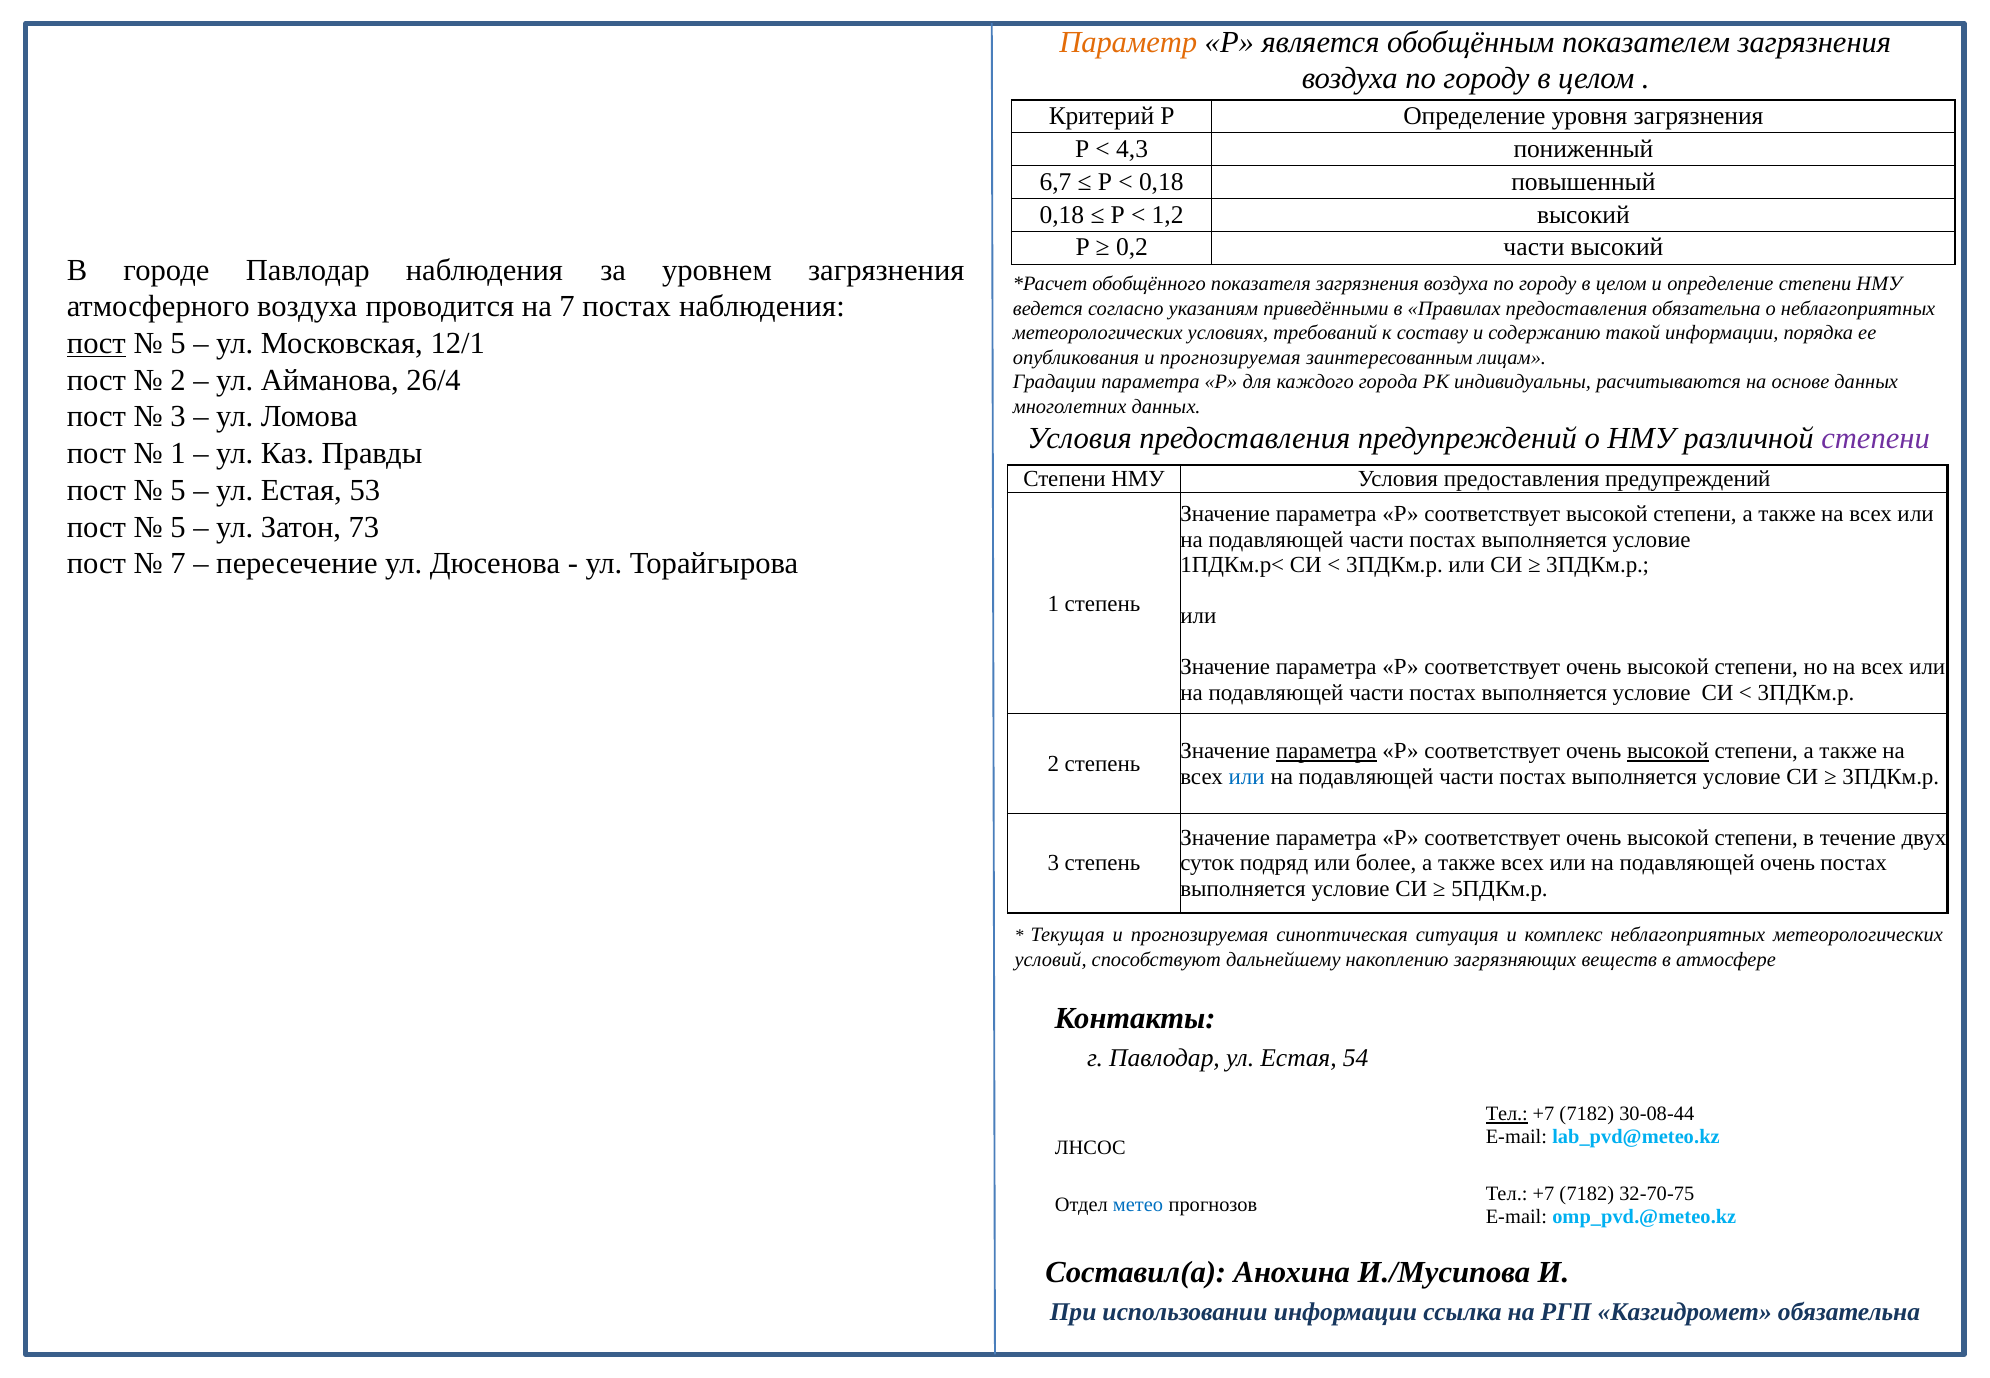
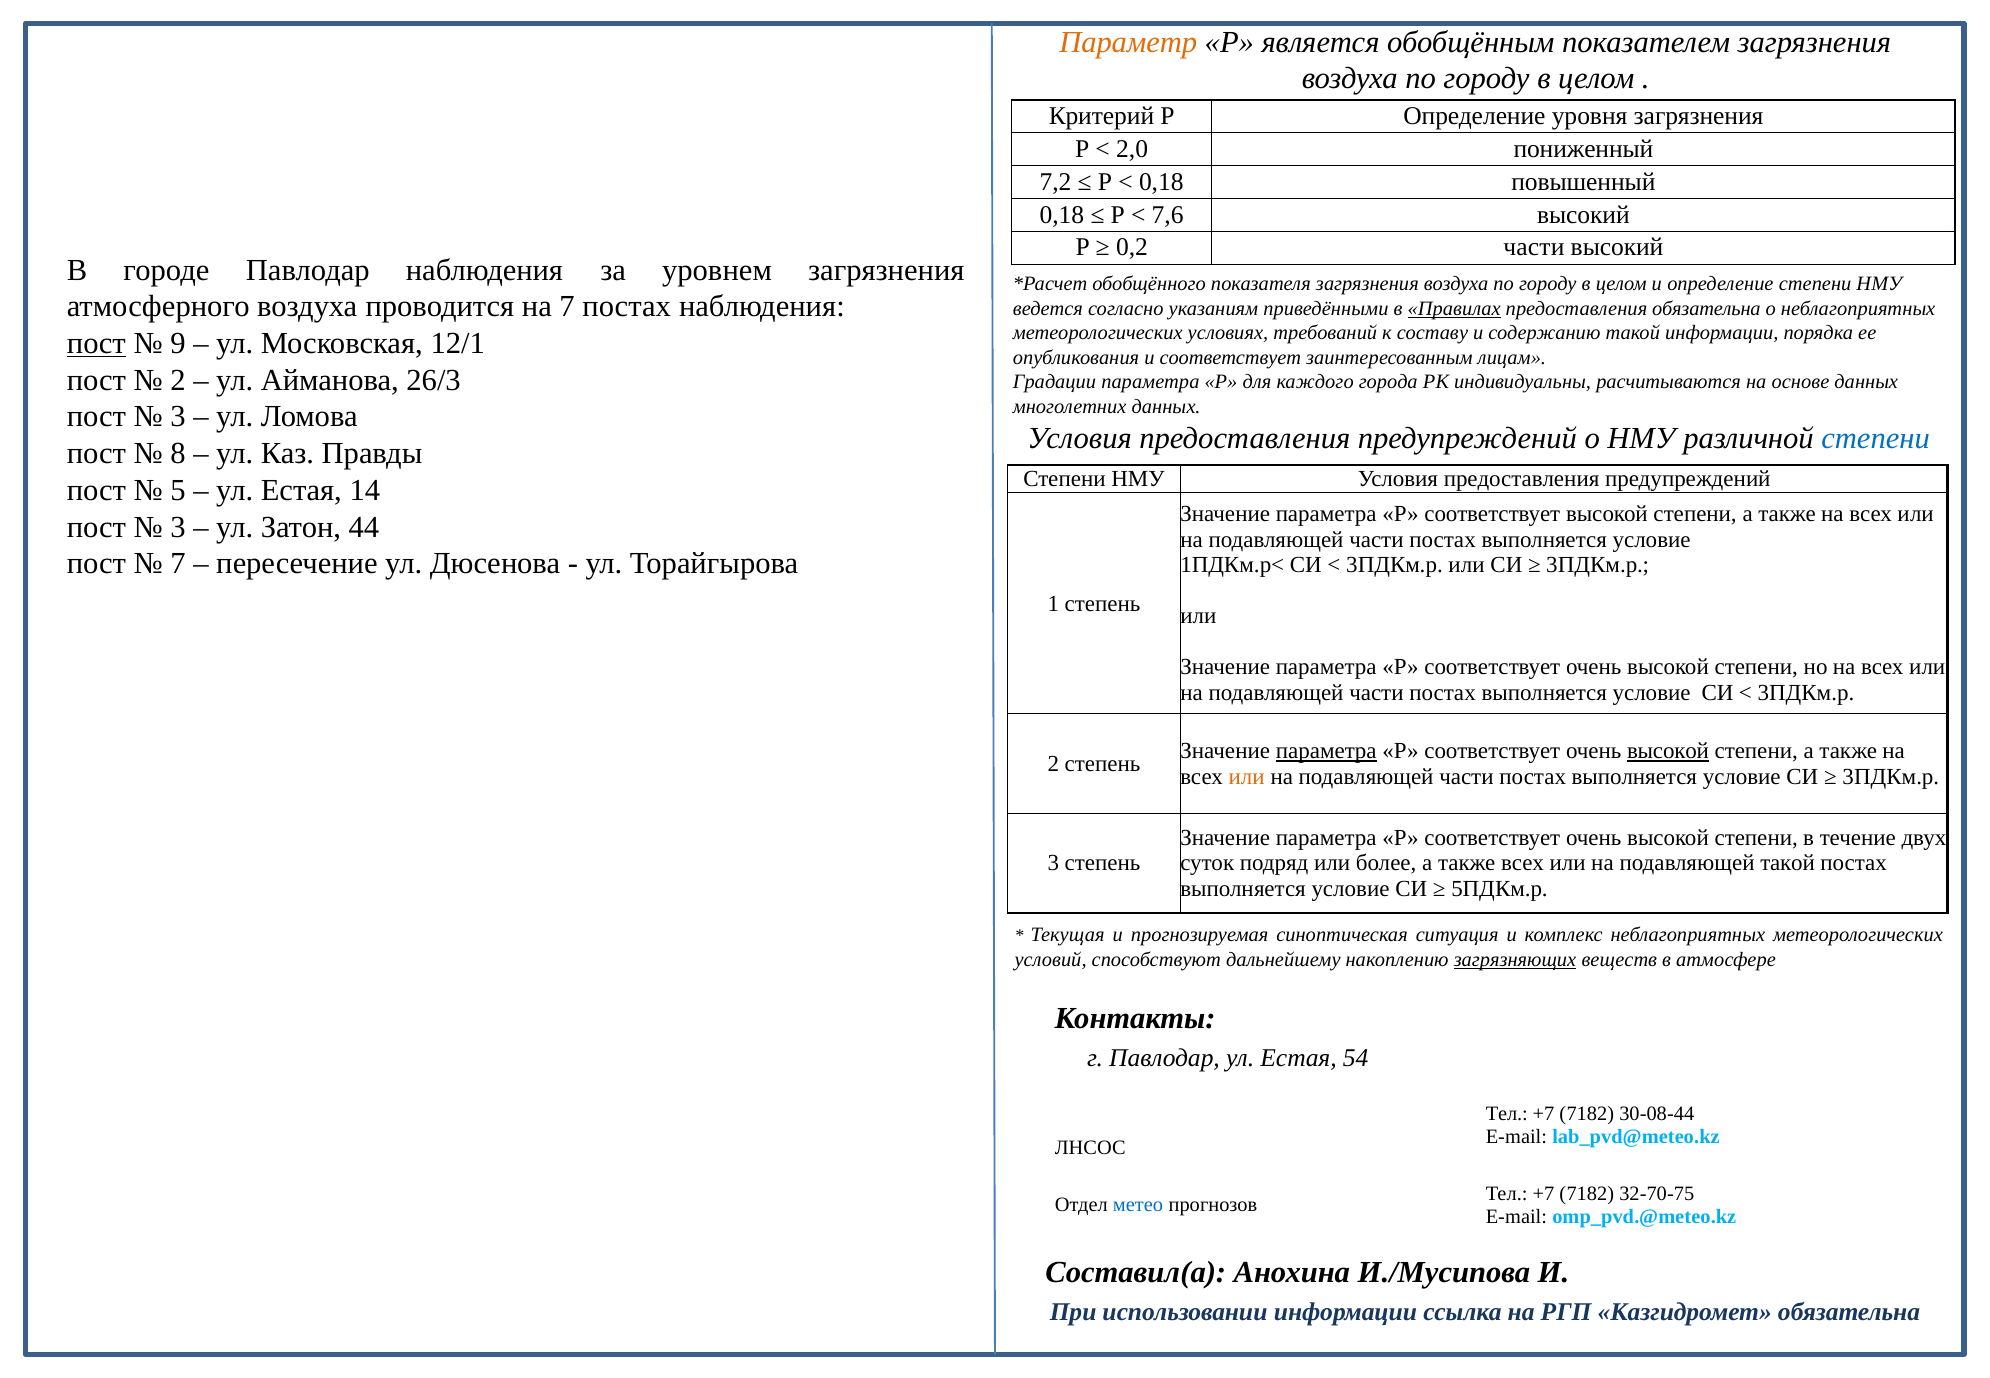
4,3: 4,3 -> 2,0 (1132, 149)
6,7: 6,7 -> 7,2 (1056, 182)
1,2: 1,2 -> 7,6 (1168, 215)
Правилах underline: none -> present (1454, 309)
5: 5 -> 9 (178, 343)
опубликования и прогнозируемая: прогнозируемая -> соответствует (1230, 357)
26/4: 26/4 -> 26/3 (434, 380)
степени colour: purple -> blue (1876, 439)
1: 1 -> 8 (178, 454)
53: 53 -> 14 (365, 490)
5: 5 -> 3 (178, 527)
73: 73 -> 44 (364, 527)
или colour: blue -> orange (1247, 776)
подавляющей очень: очень -> такой (1788, 863)
загрязняющих underline: none -> present (1515, 959)
Тел underline: present -> none (1507, 1114)
